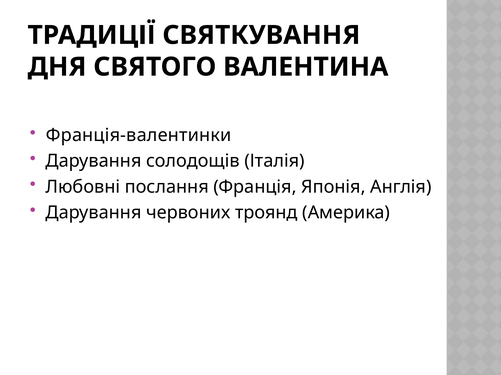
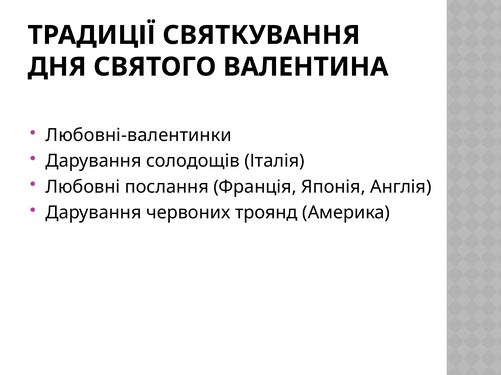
Франція-валентинки: Франція-валентинки -> Любовні-валентинки (139, 135)
